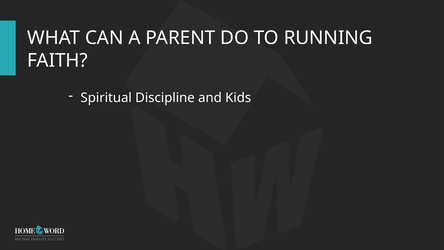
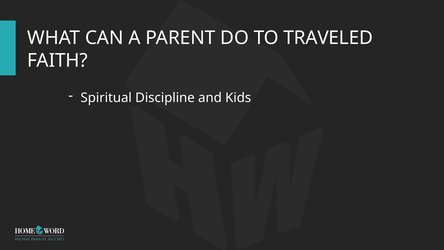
RUNNING: RUNNING -> TRAVELED (328, 38)
